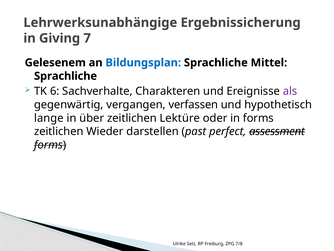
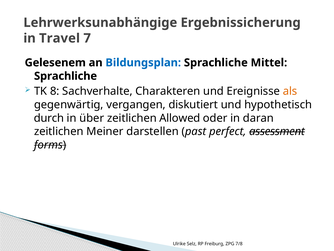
Giving: Giving -> Travel (59, 38)
6: 6 -> 8 (55, 91)
als colour: purple -> orange (290, 91)
verfassen: verfassen -> diskutiert (193, 104)
lange: lange -> durch (49, 118)
Lektüre: Lektüre -> Allowed (180, 118)
in forms: forms -> daran (258, 118)
Wieder: Wieder -> Meiner (105, 131)
